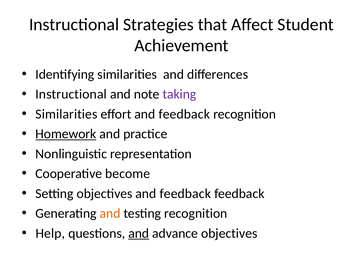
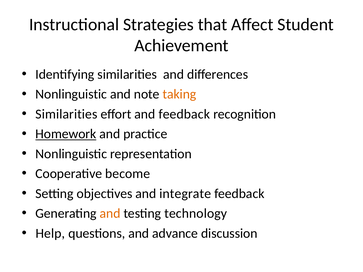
Instructional: Instructional -> Nonlinguistic (71, 94)
taking colour: purple -> orange (179, 94)
objectives and feedback: feedback -> integrate (185, 194)
testing recognition: recognition -> technology (196, 214)
and underline: present -> none (139, 233)
advance objectives: objectives -> discussion (229, 233)
